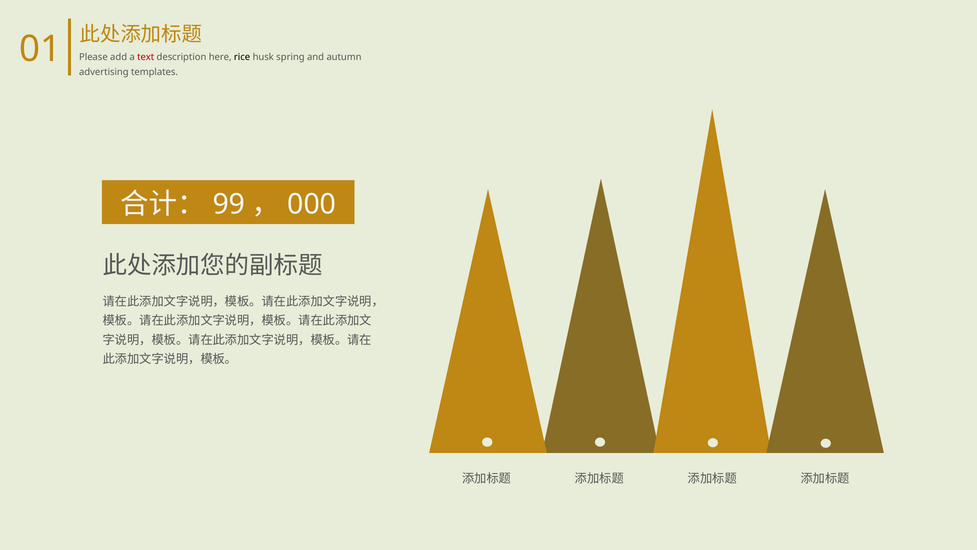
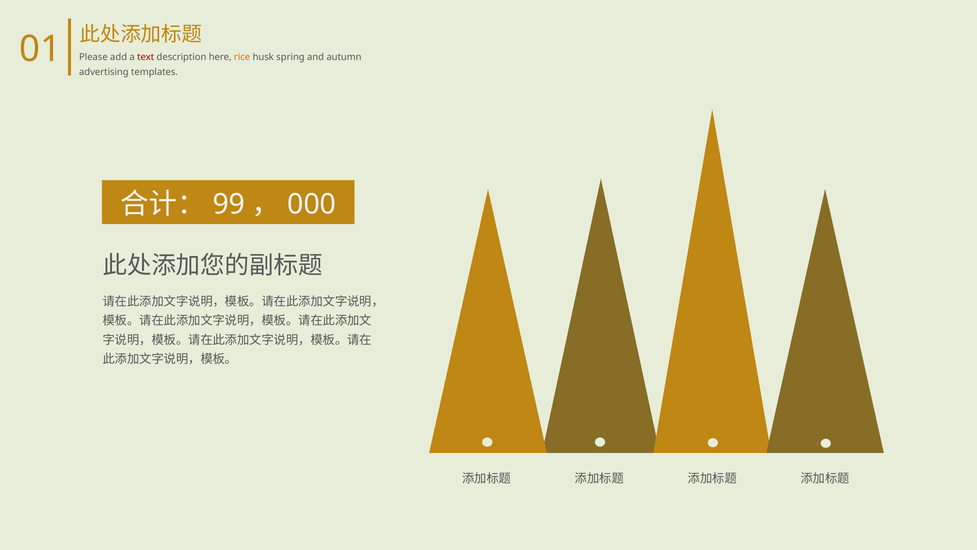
rice colour: black -> orange (242, 57)
